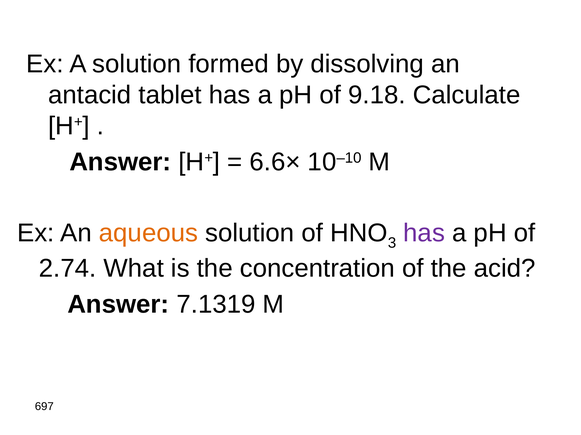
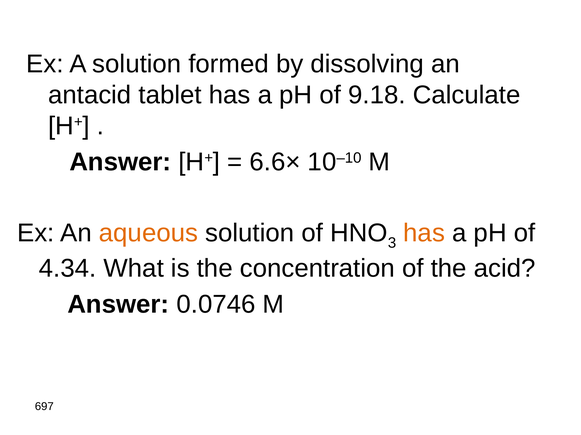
has colour: purple -> orange (424, 233)
2.74: 2.74 -> 4.34 (68, 269)
7.1319: 7.1319 -> 0.0746 (216, 305)
